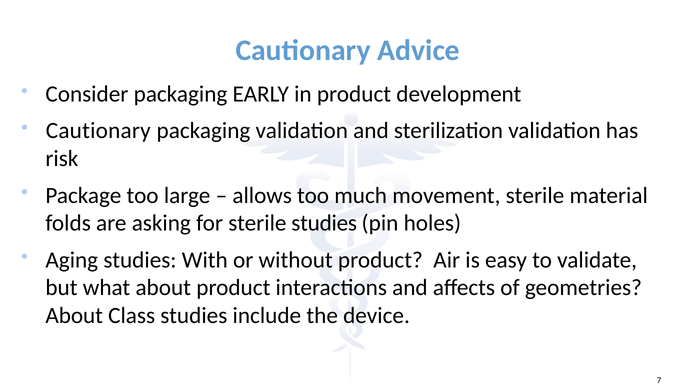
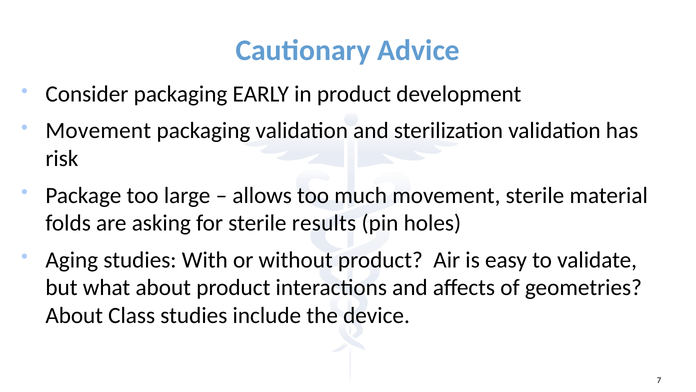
Cautionary: Cautionary -> Movement (98, 131)
sterile studies: studies -> results (324, 223)
